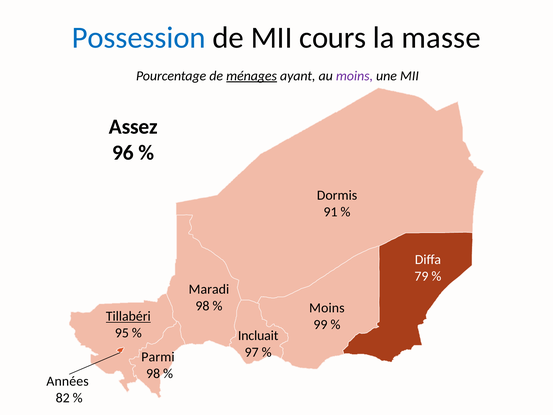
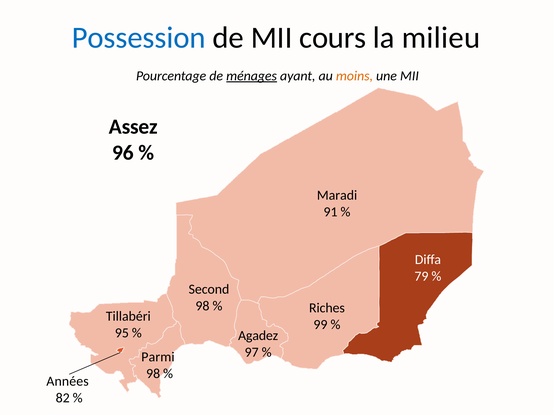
masse: masse -> milieu (441, 38)
moins colour: purple -> orange (354, 76)
Dormis: Dormis -> Maradi (337, 195)
Maradi: Maradi -> Second (209, 289)
Moins: Moins -> Riches (327, 308)
Tillabéri underline: present -> none (128, 316)
Incluait: Incluait -> Agadez (258, 336)
